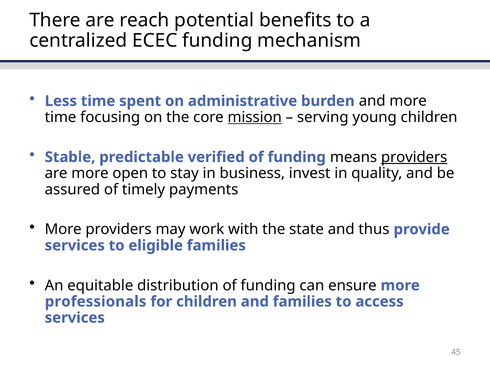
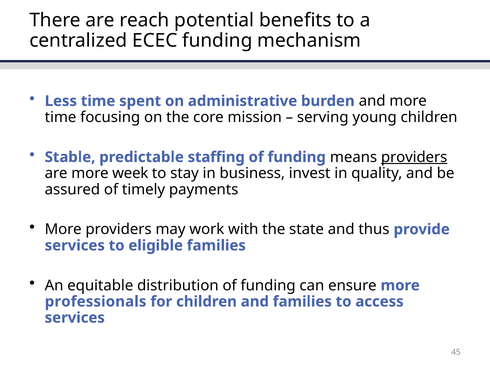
mission underline: present -> none (255, 117)
verified: verified -> staffing (216, 157)
open: open -> week (130, 174)
